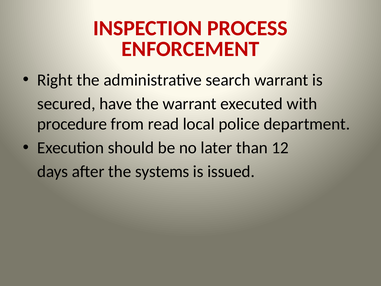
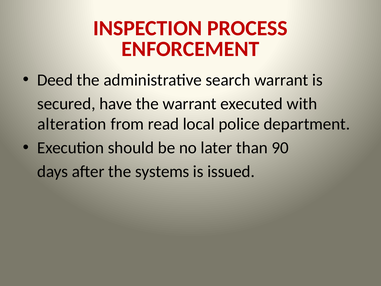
Right: Right -> Deed (55, 80)
procedure: procedure -> alteration (72, 124)
12: 12 -> 90 (280, 148)
